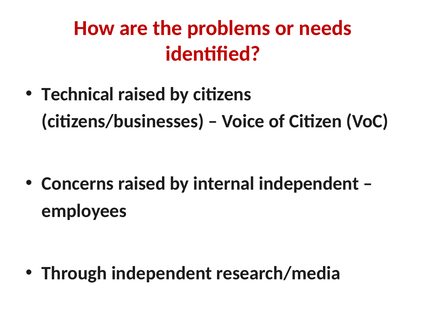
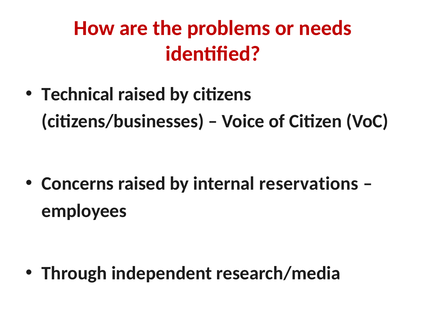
internal independent: independent -> reservations (309, 183)
